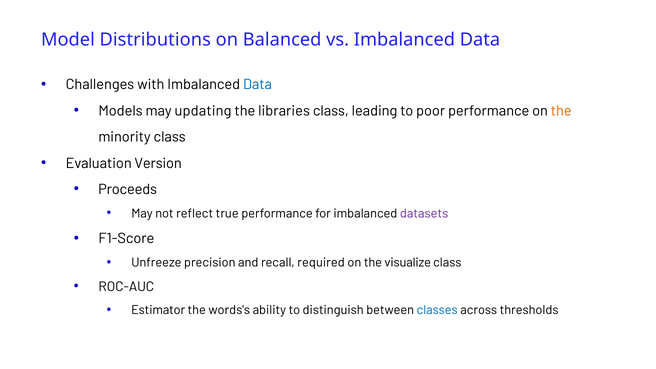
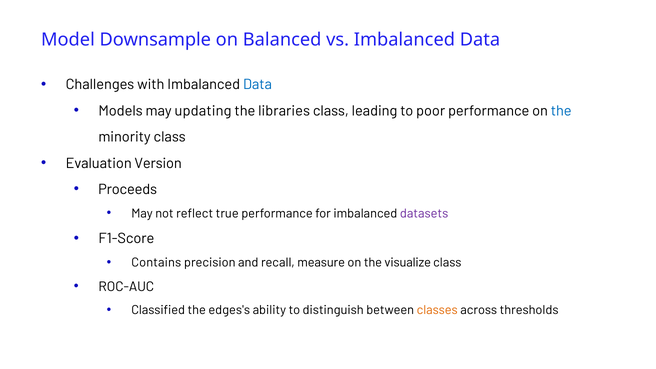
Distributions: Distributions -> Downsample (155, 40)
the colour: orange -> blue (561, 111)
Unfreeze: Unfreeze -> Contains (156, 263)
required: required -> measure (321, 263)
Estimator: Estimator -> Classified (158, 310)
words's: words's -> edges's (229, 310)
classes colour: blue -> orange (437, 310)
